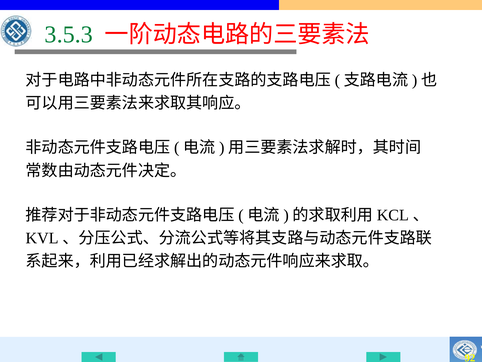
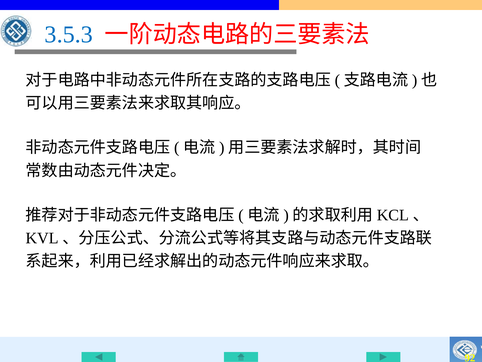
3.5.3 colour: green -> blue (69, 34)
